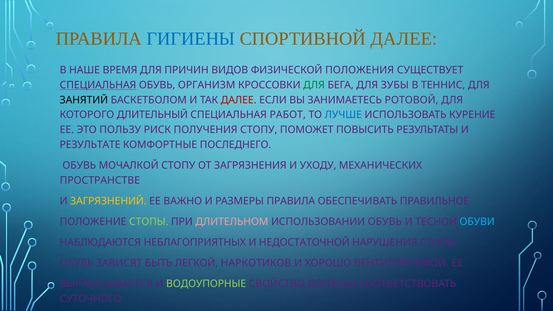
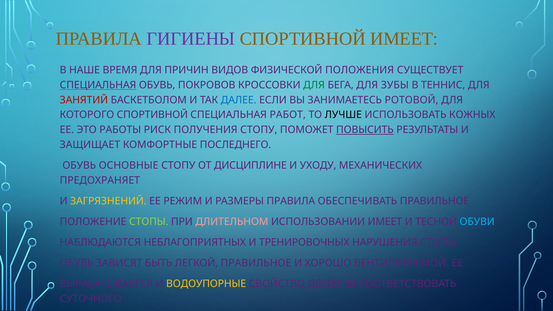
ГИГИЕНЫ colour: blue -> purple (191, 39)
СПОРТИВНОЙ ДАЛЕЕ: ДАЛЕЕ -> ИМЕЕТ (404, 39)
ОРГАНИЗМ: ОРГАНИЗМ -> ПОКРОВОВ (207, 85)
ЗАНЯТИЙ colour: black -> red (84, 100)
ДАЛЕЕ colour: red -> blue (239, 100)
КОТОРОГО ДЛИТЕЛЬНЫЙ: ДЛИТЕЛЬНЫЙ -> СПОРТИВНОЙ (152, 115)
ЛУЧШЕ colour: blue -> black (343, 115)
КУРЕНИЕ: КУРЕНИЕ -> КОЖНЫХ (472, 115)
ПОЛЬЗУ: ПОЛЬЗУ -> РАБОТЫ (120, 130)
ПОВЫСИТЬ underline: none -> present (365, 130)
РЕЗУЛЬТАТЕ: РЕЗУЛЬТАТЕ -> ЗАЩИЩАЕТ (90, 145)
МОЧАЛКОЙ: МОЧАЛКОЙ -> ОСНОВНЫЕ (129, 165)
ЗАГРЯЗНЕНИЯ: ЗАГРЯЗНЕНИЯ -> ДИСЦИПЛИНЕ (250, 165)
ПРОСТРАНСТВЕ: ПРОСТРАНСТВЕ -> ПРЕДОХРАНЯЕТ (100, 180)
ВАЖНО: ВАЖНО -> РЕЖИМ (183, 201)
ИСПОЛЬЗОВАНИИ ОБУВЬ: ОБУВЬ -> ИМЕЕТ (385, 222)
НЕДОСТАТОЧНОЙ: НЕДОСТАТОЧНОЙ -> ТРЕНИРОВОЧНЫХ (304, 242)
ЛЕГКОЙ НАРКОТИКОВ: НАРКОТИКОВ -> ПРАВИЛЬНОЕ (256, 263)
ВОДОУПОРНЫЕ colour: light green -> yellow (206, 284)
